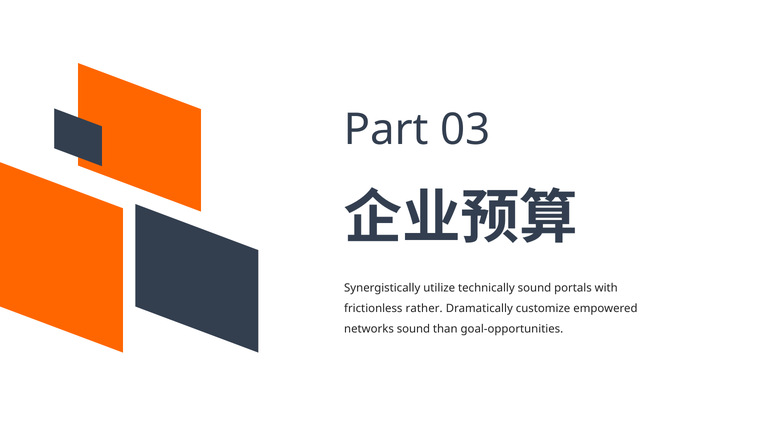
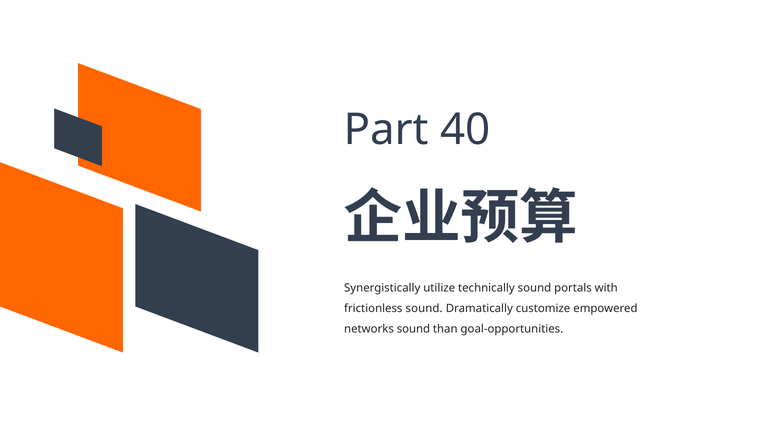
03: 03 -> 40 (465, 130)
frictionless rather: rather -> sound (424, 309)
